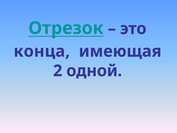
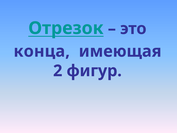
одной: одной -> фигур (94, 71)
